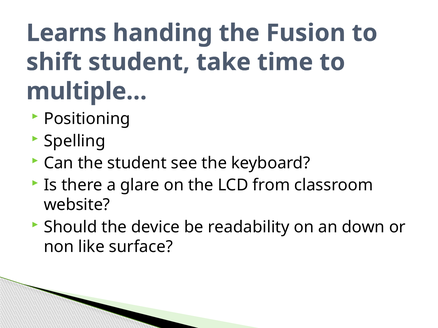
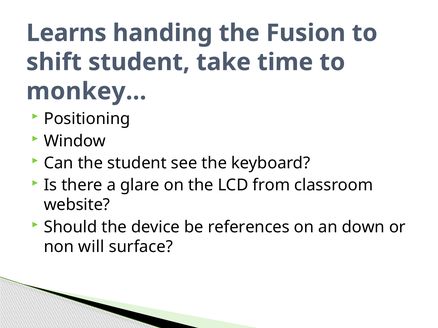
multiple…: multiple… -> monkey… (86, 91)
Spelling: Spelling -> Window (75, 141)
readability: readability -> references (249, 227)
like: like -> will (91, 247)
